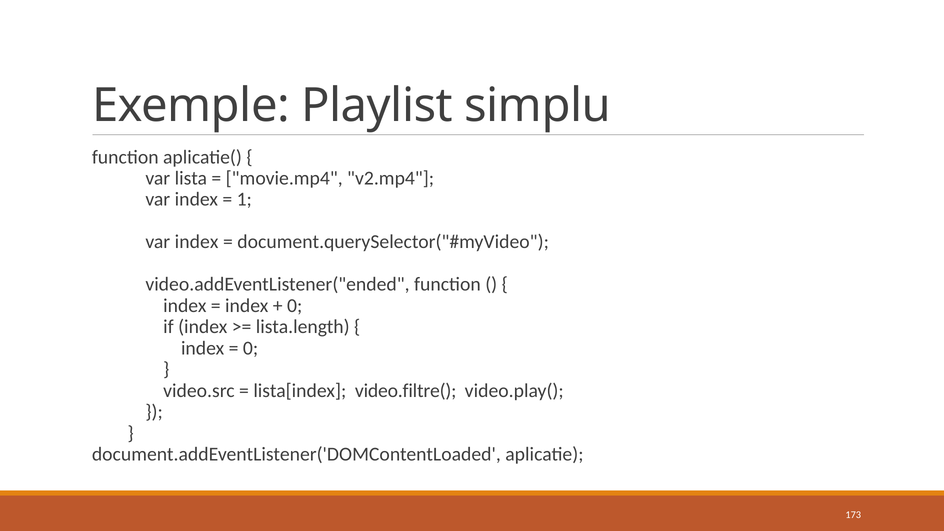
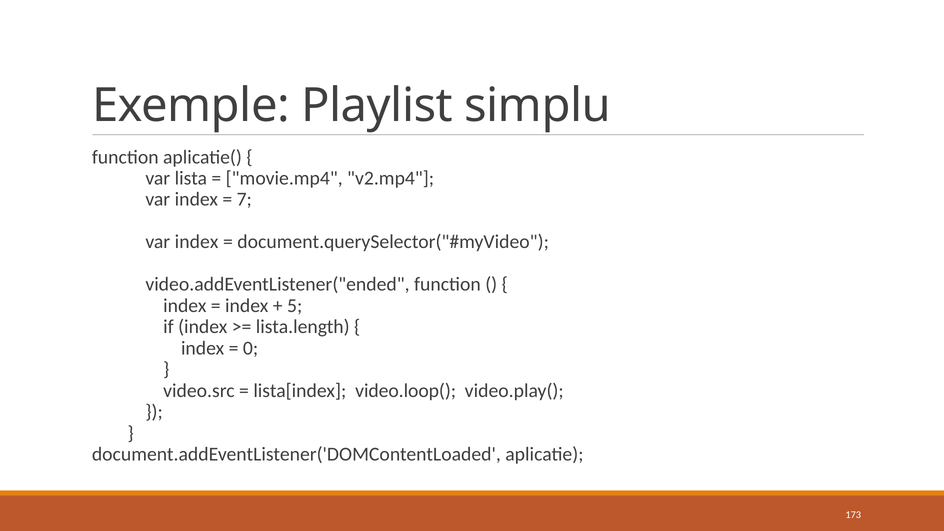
1: 1 -> 7 (244, 199)
0: 0 -> 5 (295, 306)
video.filtre(: video.filtre( -> video.loop( (406, 391)
